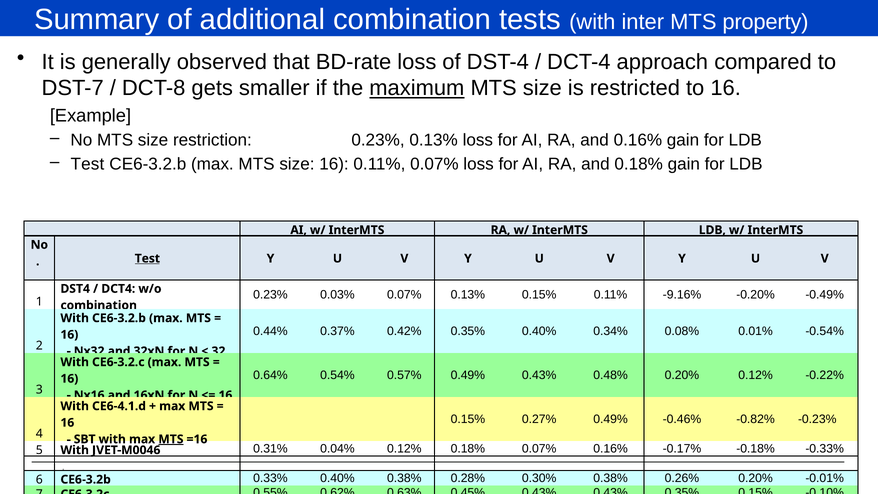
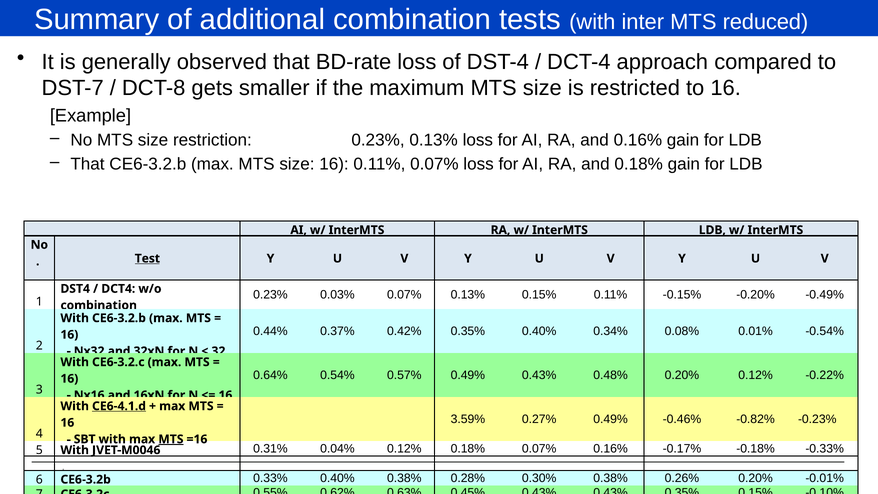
property: property -> reduced (765, 22)
maximum underline: present -> none (417, 88)
Test: Test -> That (87, 164)
-9.16%: -9.16% -> -0.15% (682, 295)
CE6-4.1.d underline: none -> present (119, 406)
0.15%: 0.15% -> 3.59% (468, 419)
